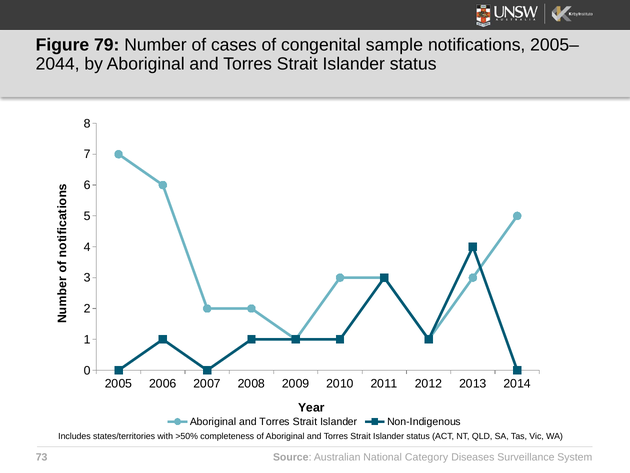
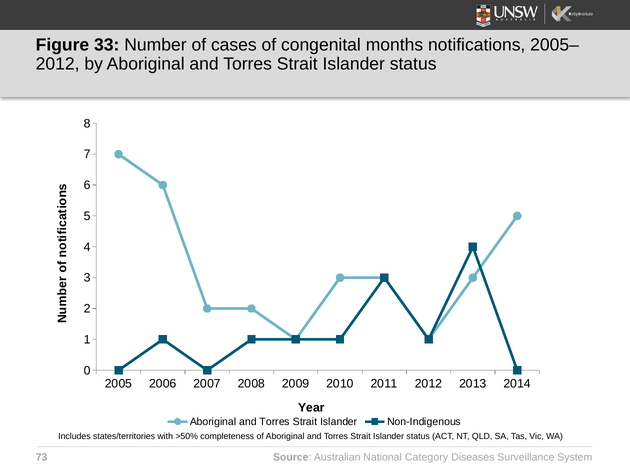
79: 79 -> 33 (107, 45)
sample: sample -> months (394, 45)
2044: 2044 -> 2012 (58, 64)
